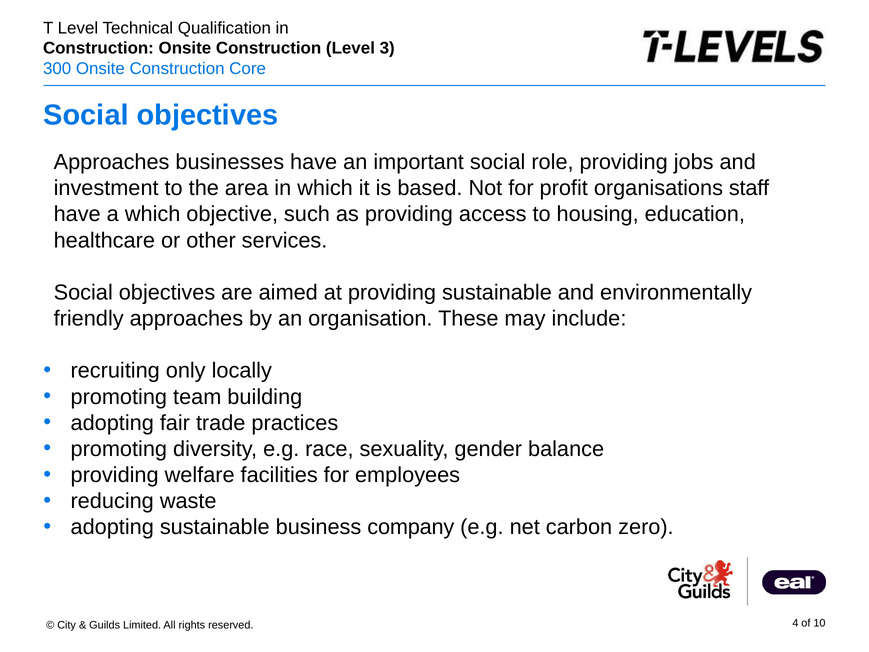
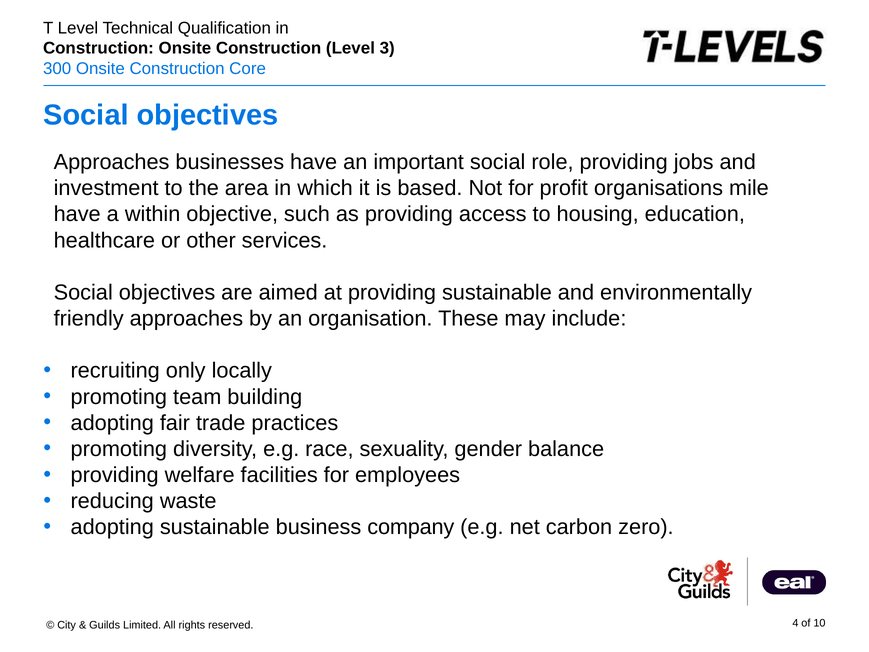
staff: staff -> mile (749, 188)
a which: which -> within (153, 214)
